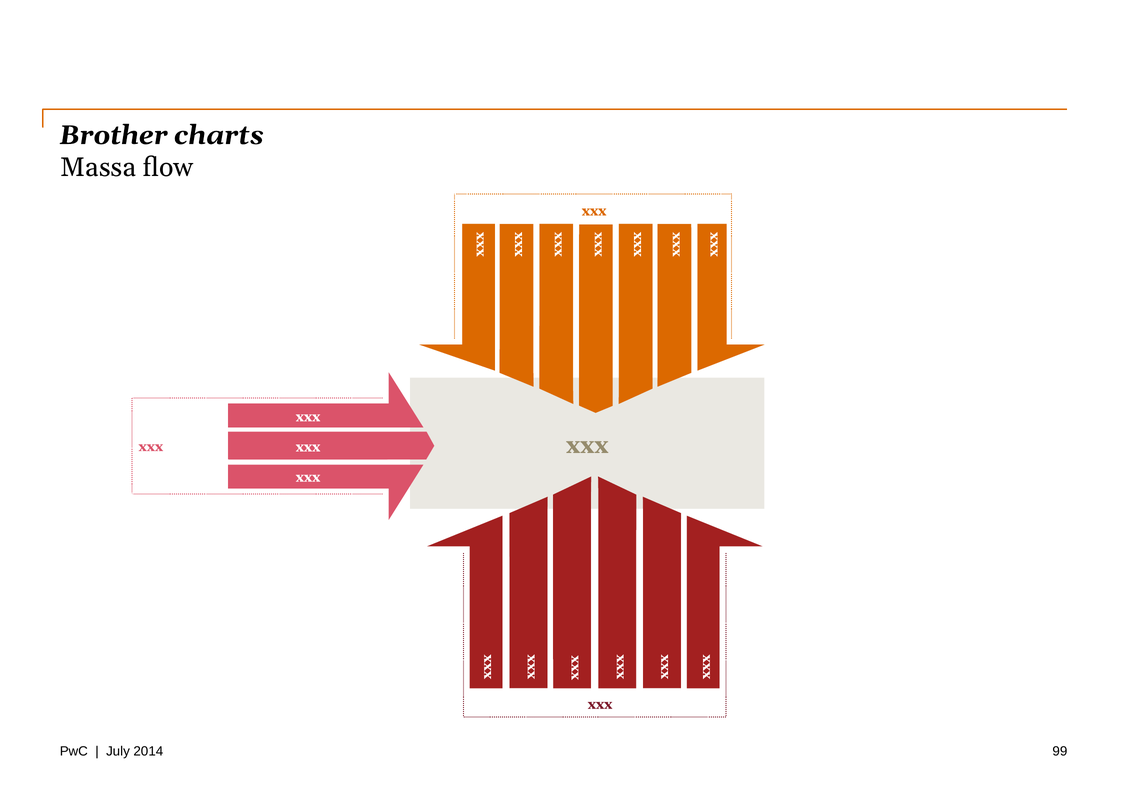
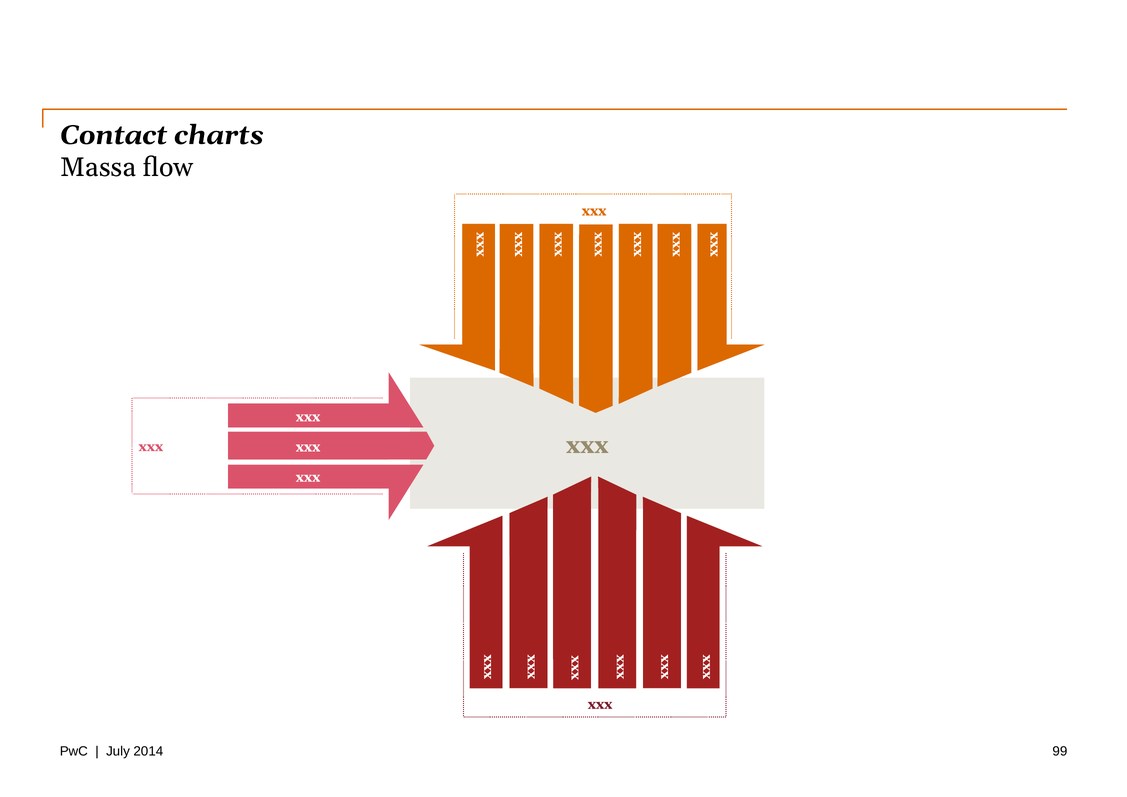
Brother: Brother -> Contact (114, 135)
